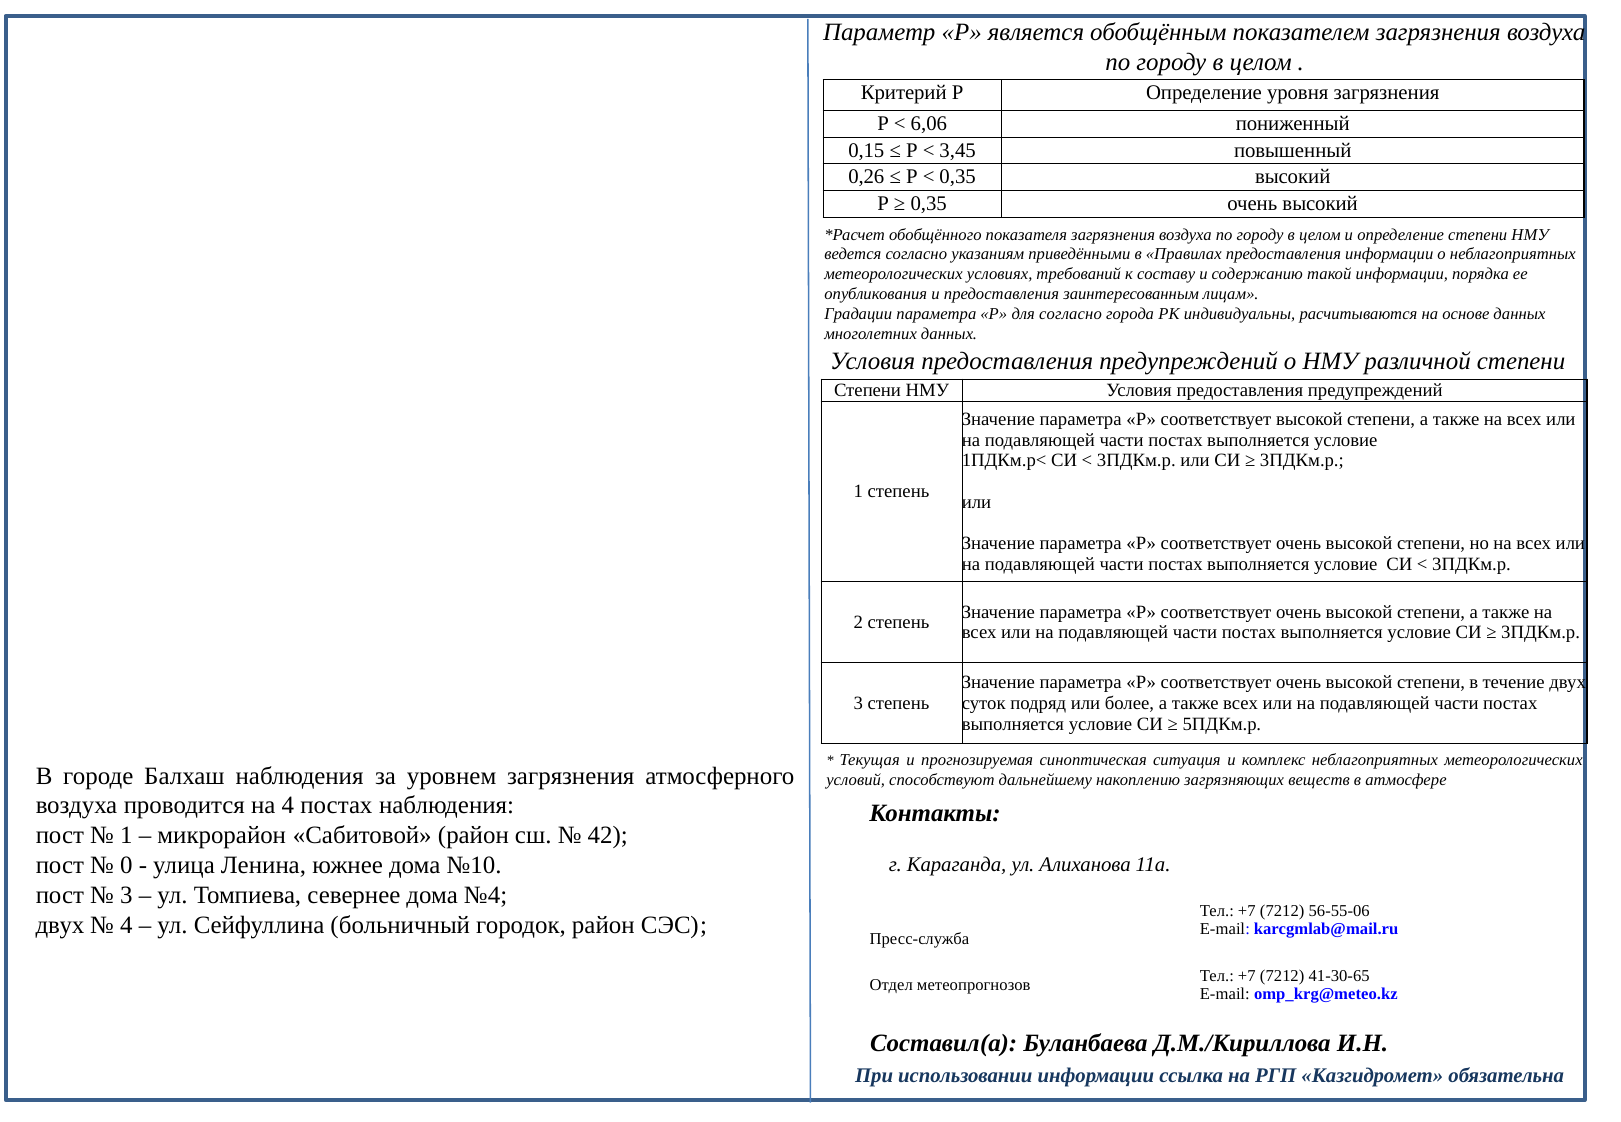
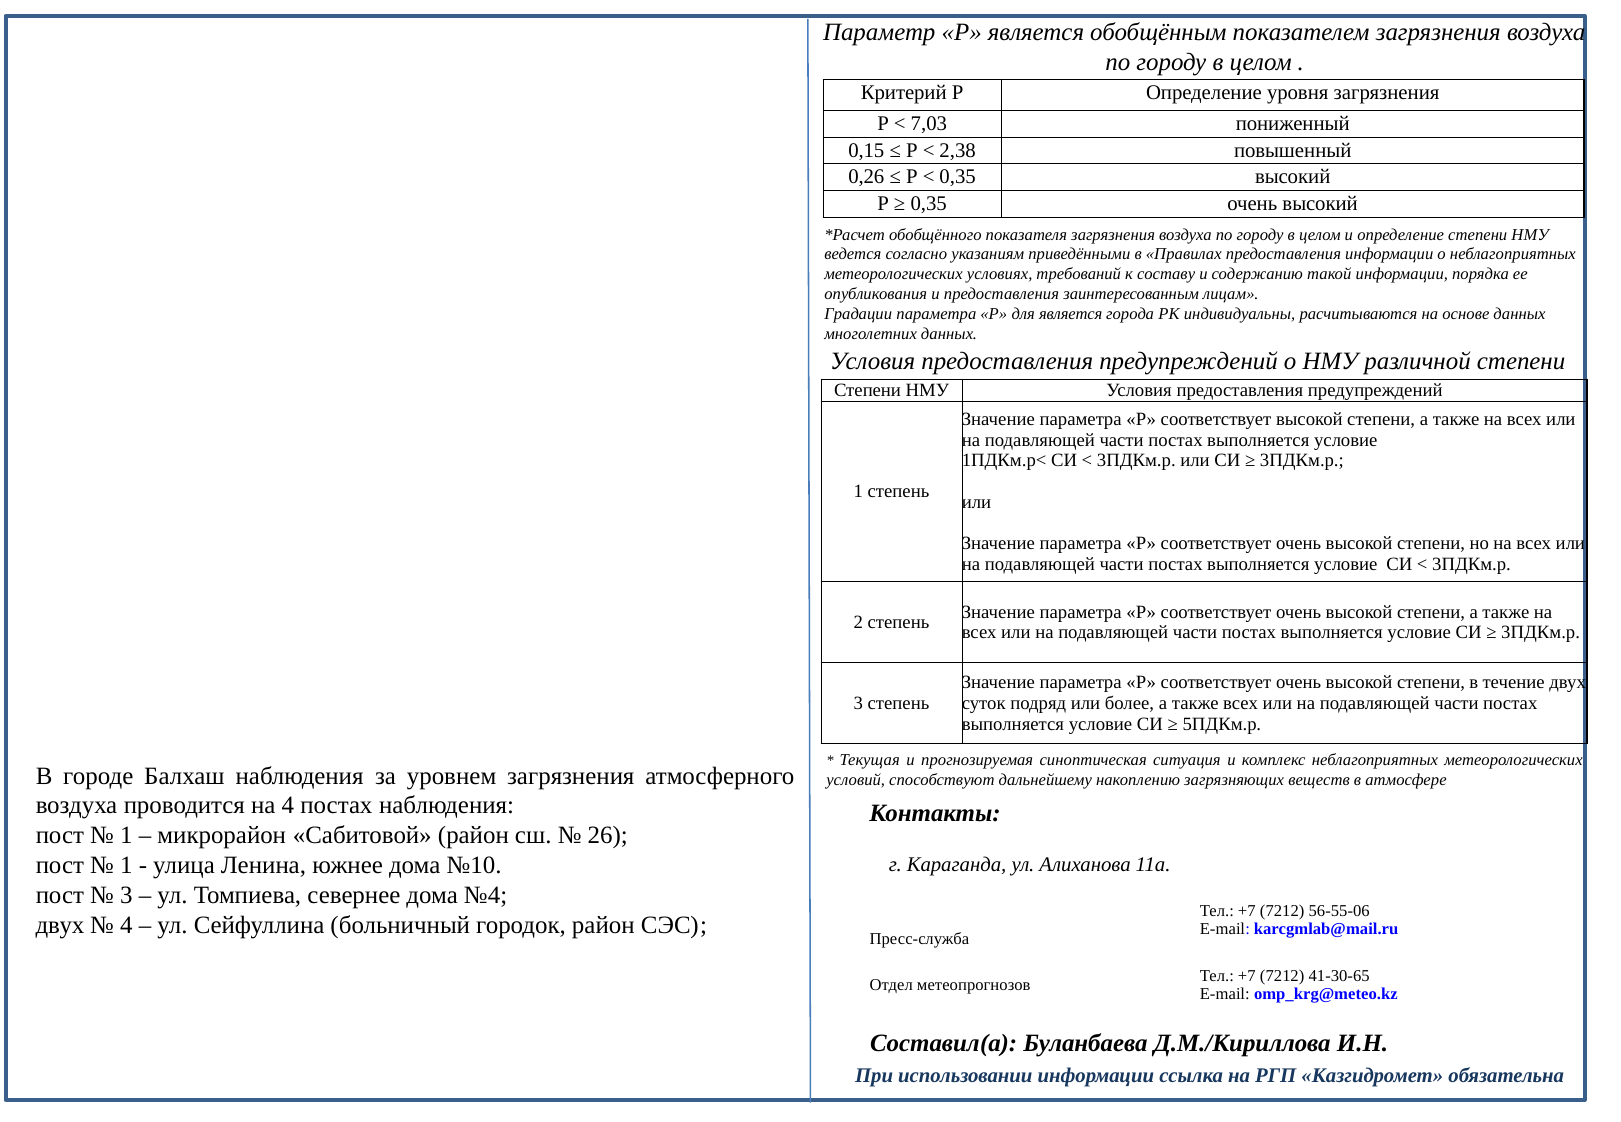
6,06: 6,06 -> 7,03 (929, 123)
3,45: 3,45 -> 2,38 (958, 150)
для согласно: согласно -> является (1071, 314)
42: 42 -> 26 (608, 836)
0: 0 -> 1 (126, 866)
